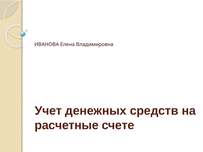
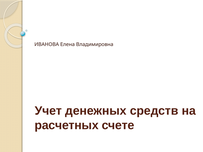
расчетные: расчетные -> расчетных (67, 125)
